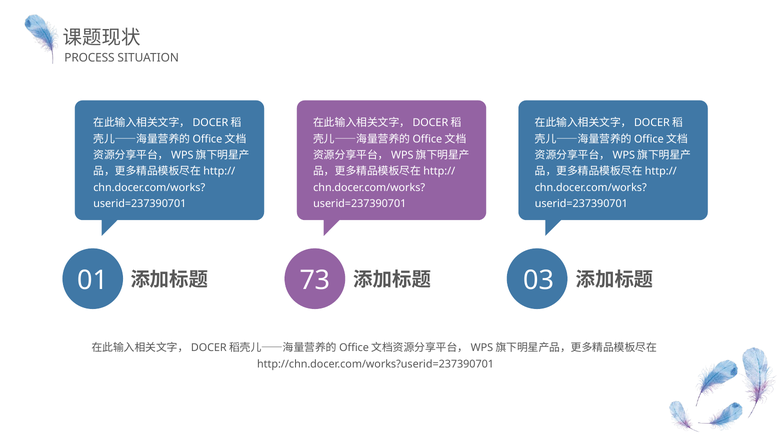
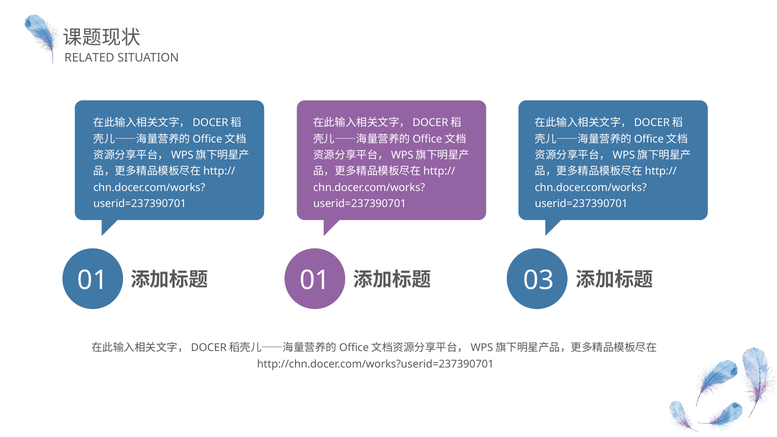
PROCESS: PROCESS -> RELATED (89, 58)
01 73: 73 -> 01 (315, 280)
